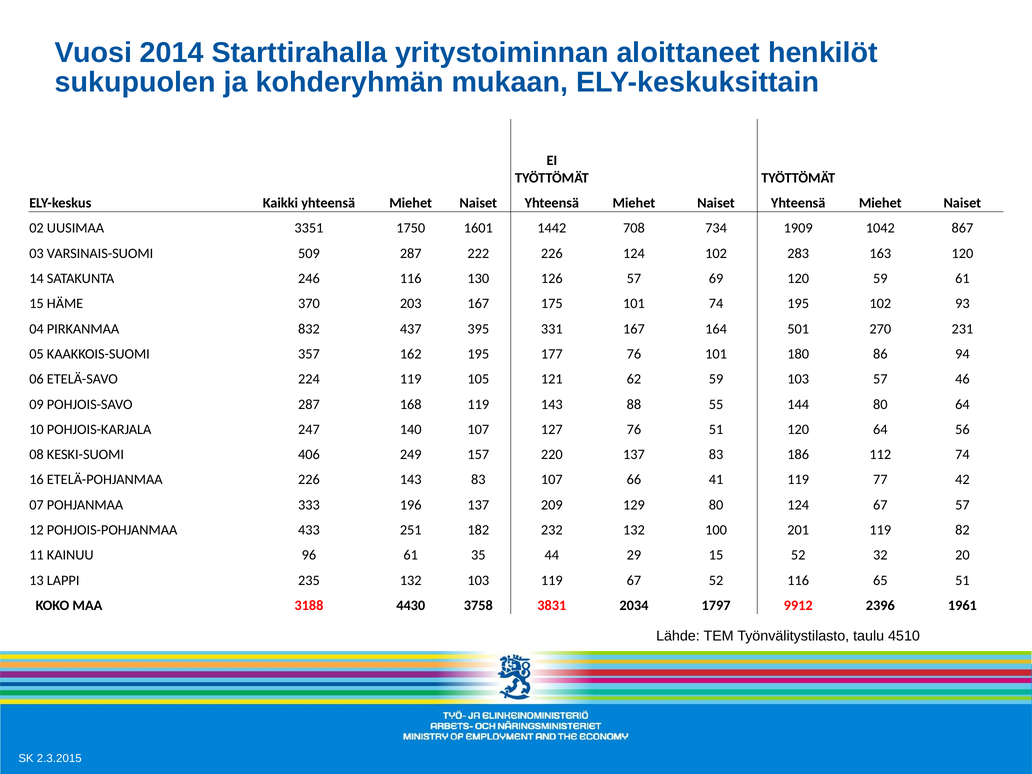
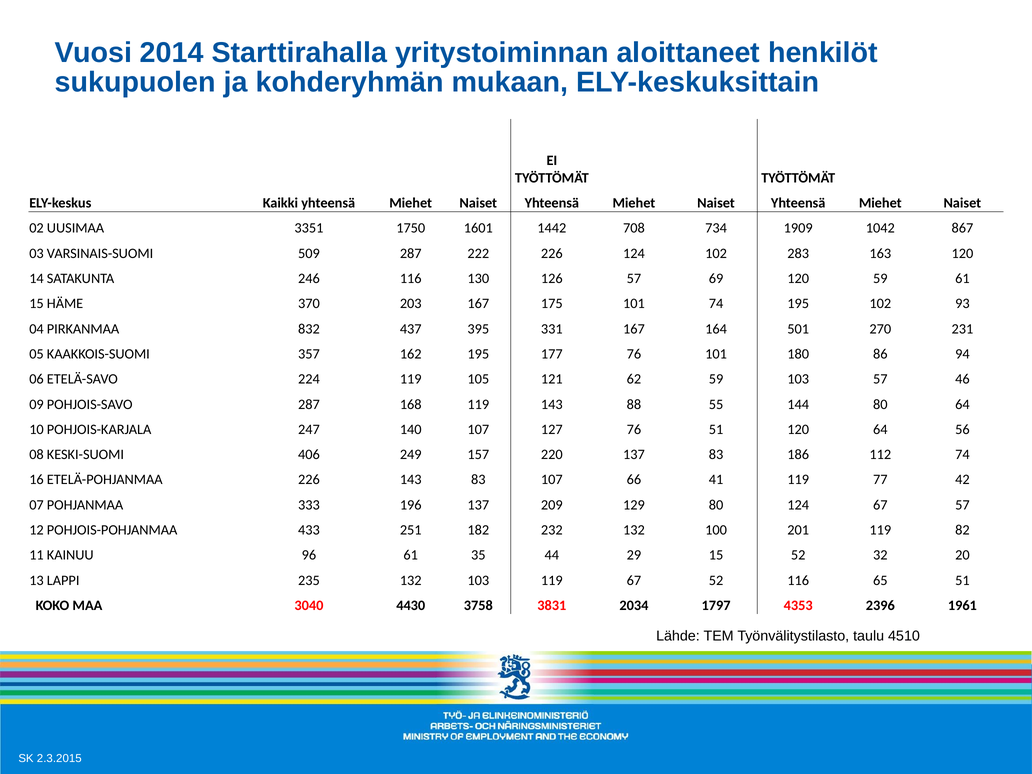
3188: 3188 -> 3040 (309, 605)
9912: 9912 -> 4353 (798, 605)
